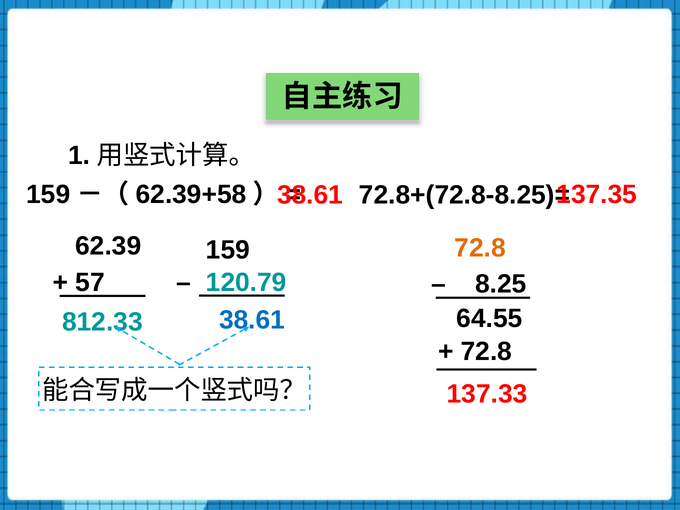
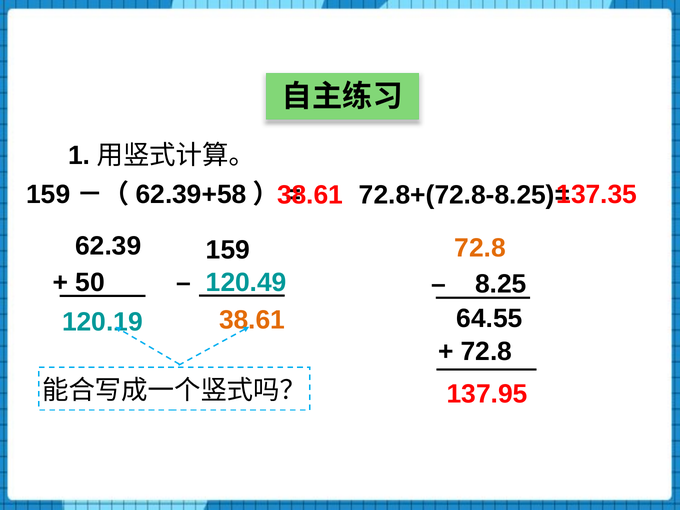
57: 57 -> 50 (90, 282)
120.79: 120.79 -> 120.49 (246, 282)
38.61 colour: blue -> orange (252, 320)
812.33: 812.33 -> 120.19 (102, 322)
137.33: 137.33 -> 137.95 (487, 394)
